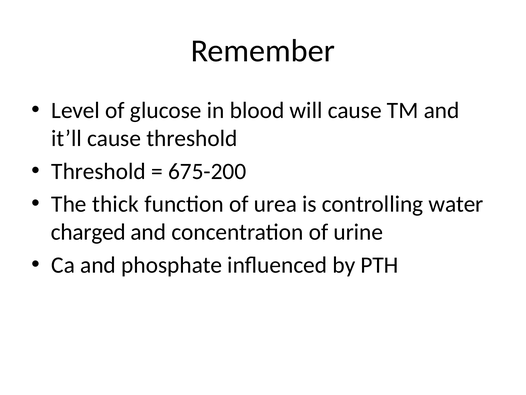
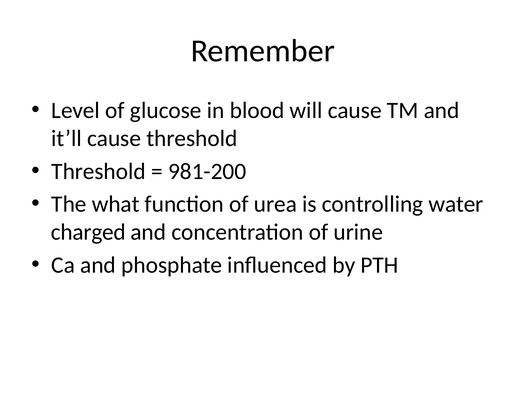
675-200: 675-200 -> 981-200 (207, 171)
thick: thick -> what (116, 204)
